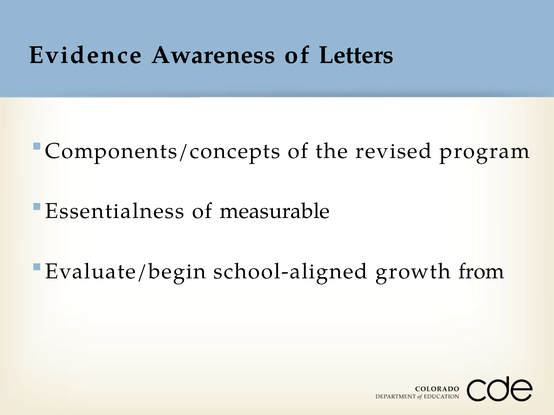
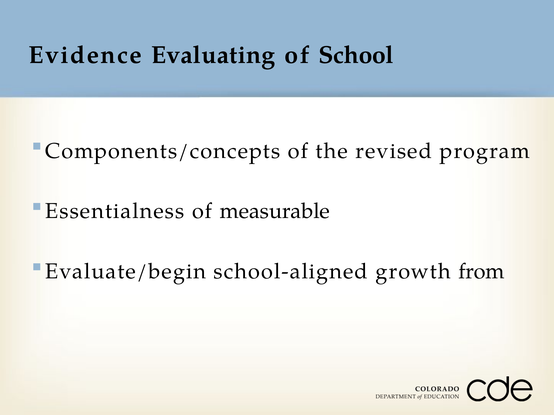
Awareness: Awareness -> Evaluating (213, 55)
Letters: Letters -> School (356, 55)
